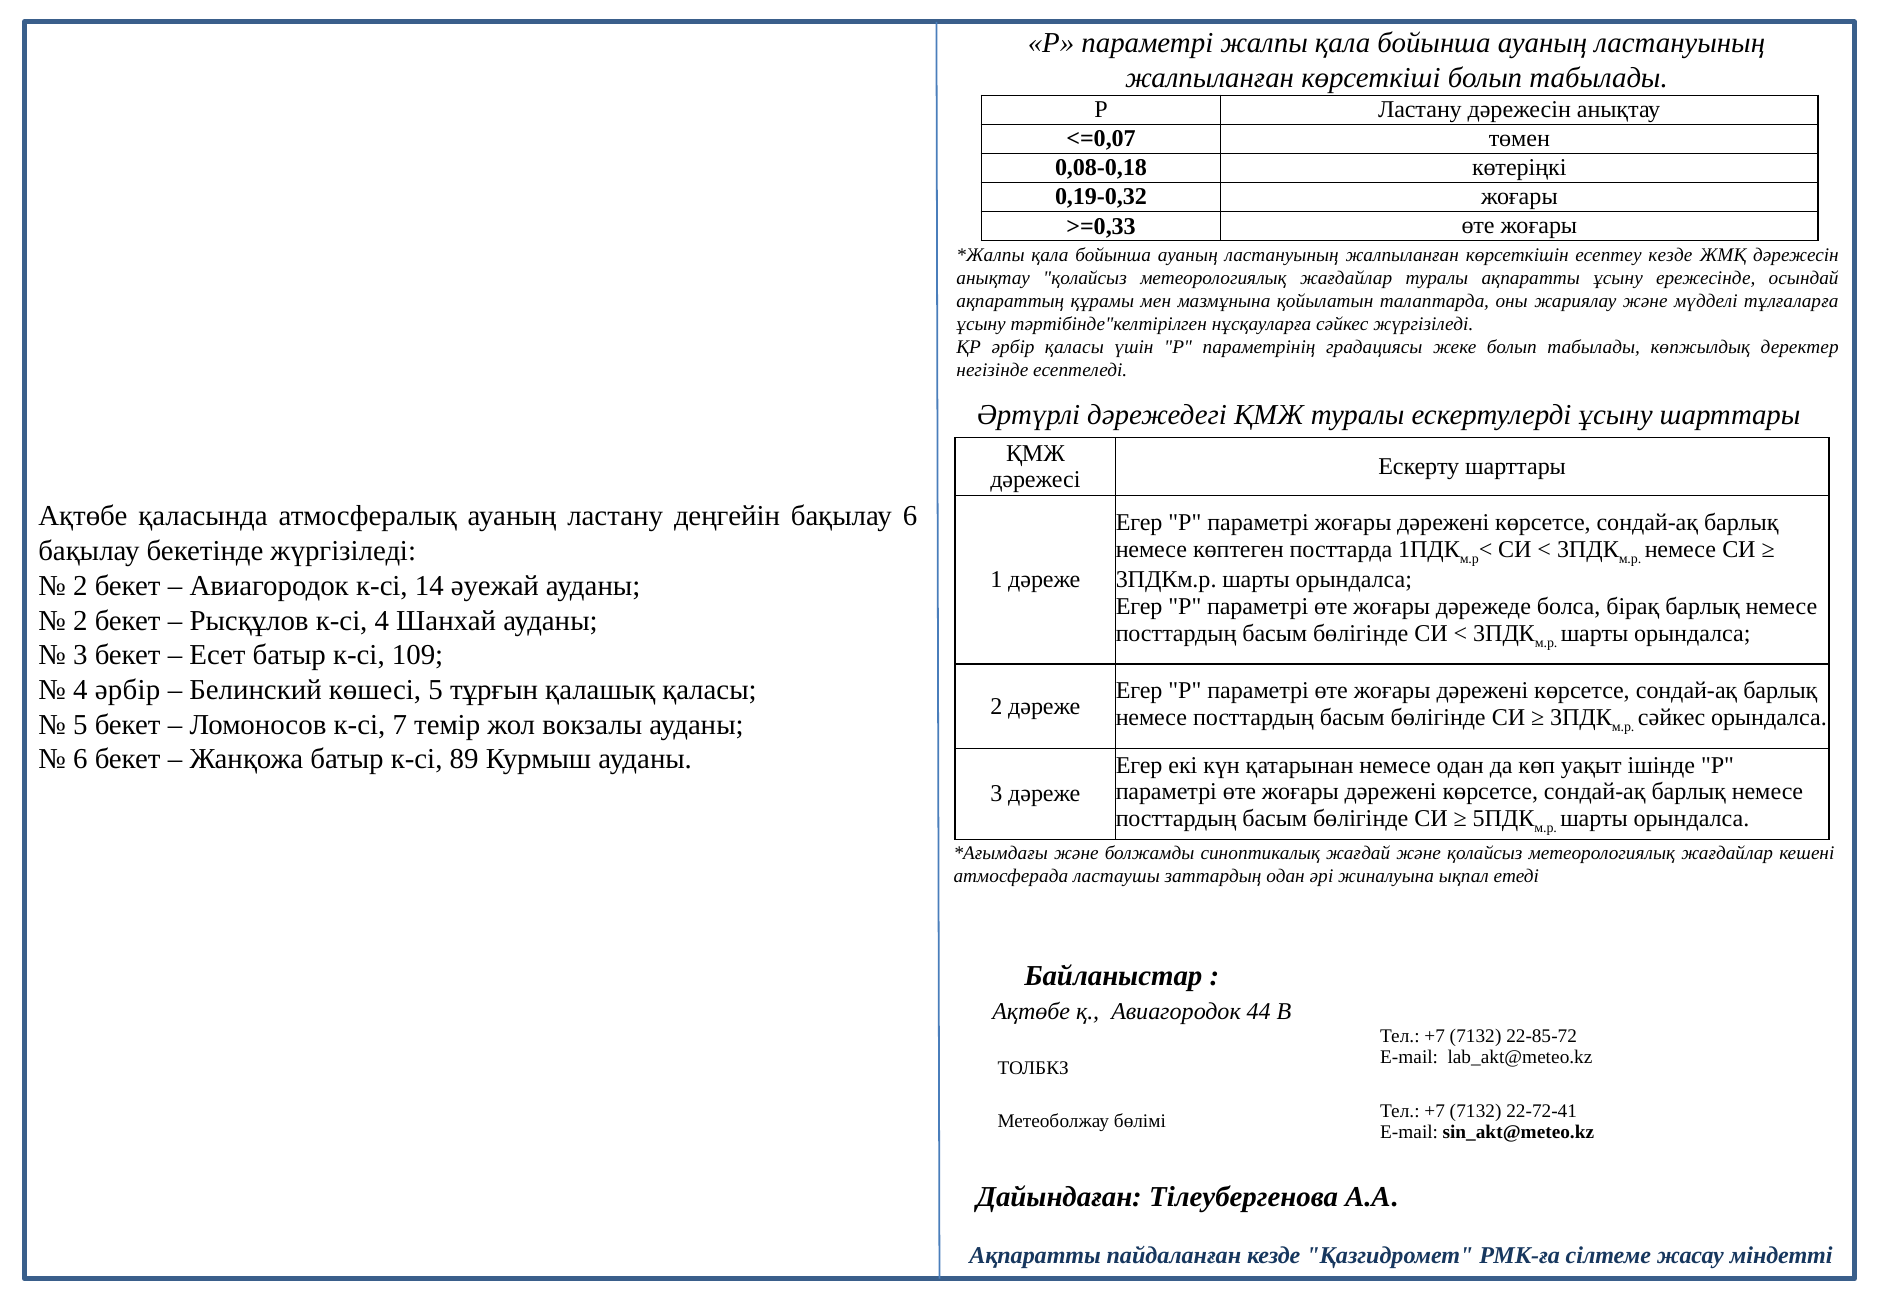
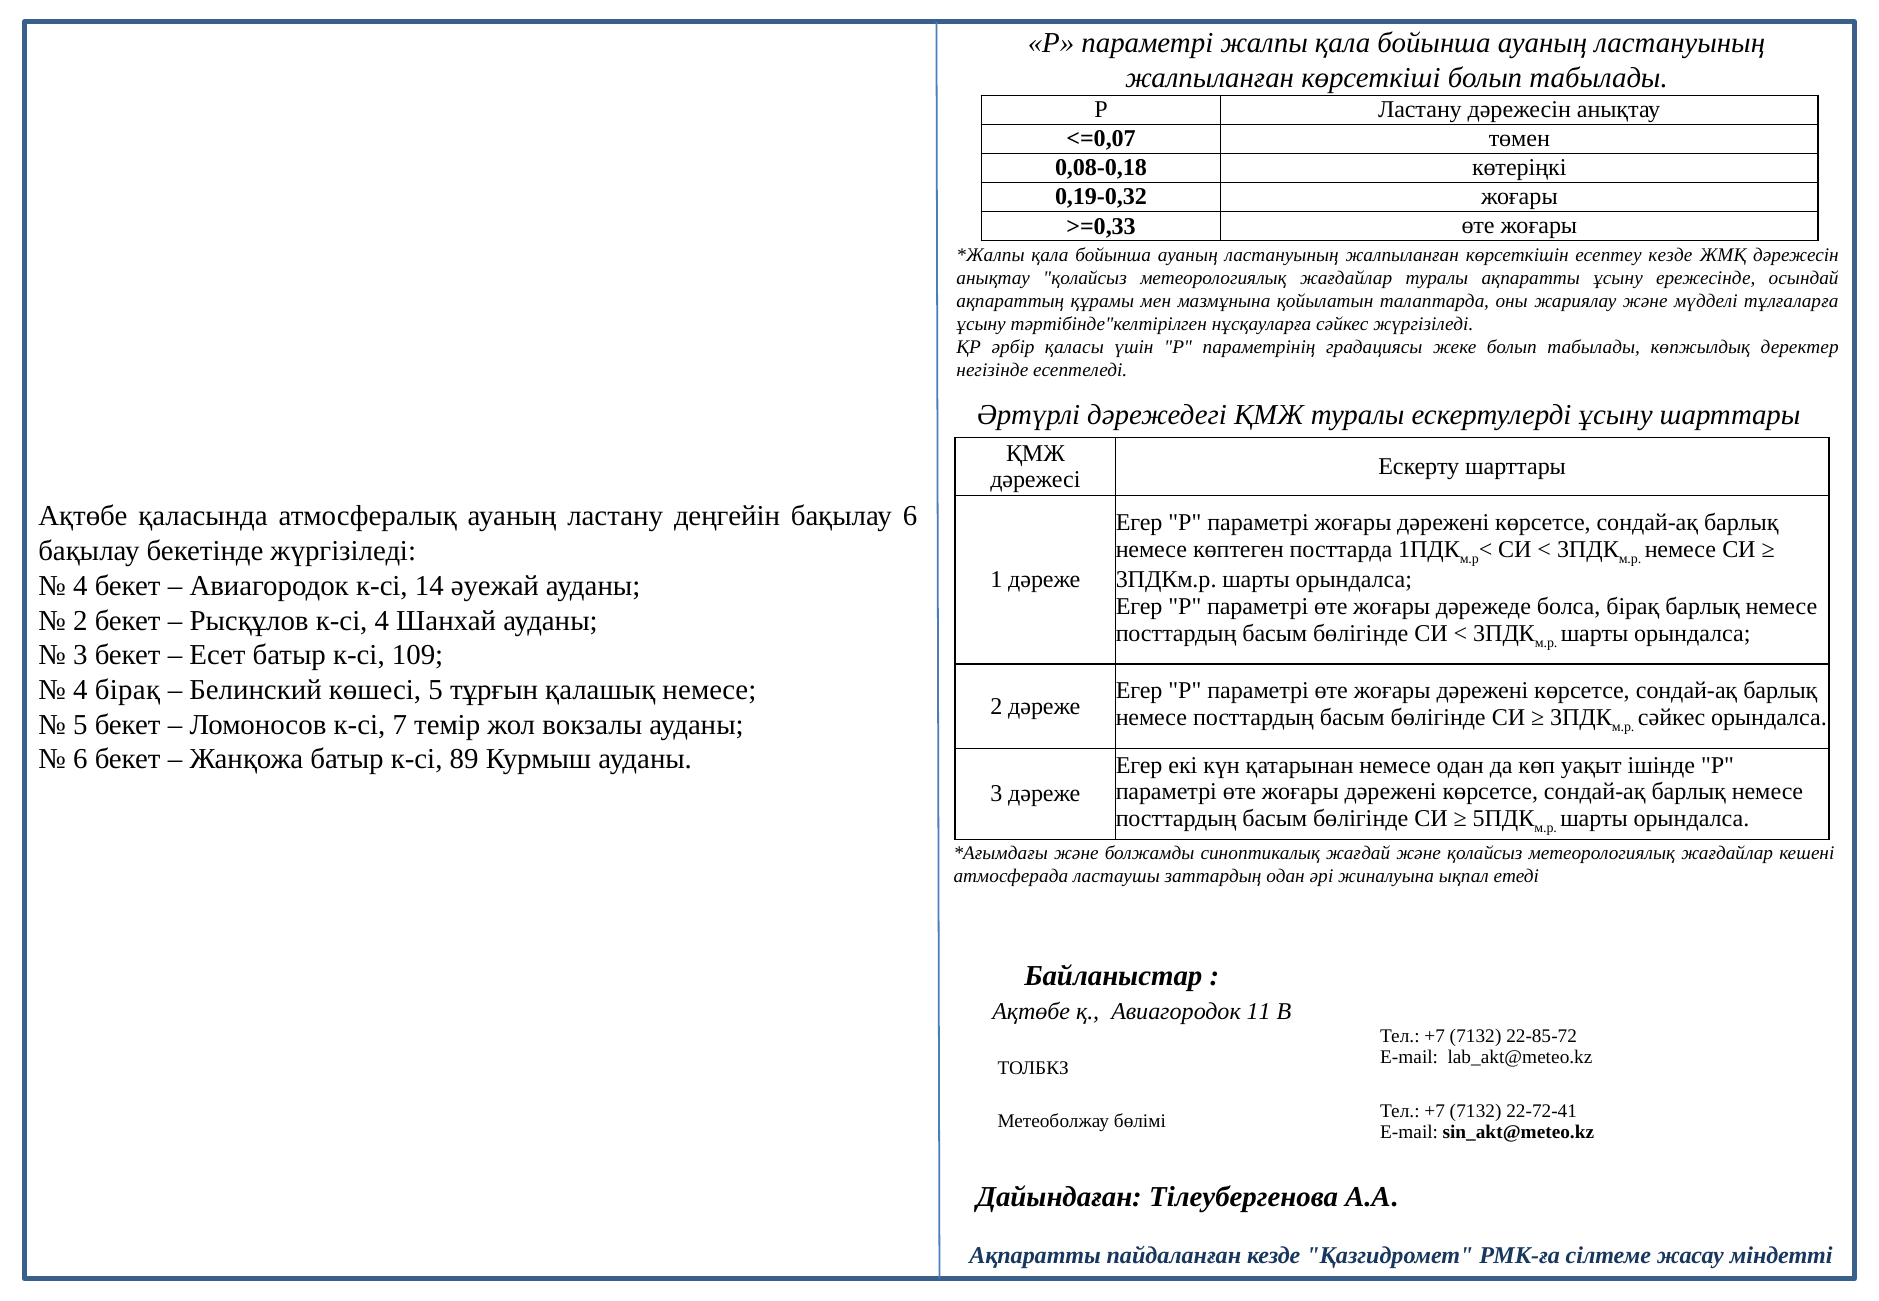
2: 2 -> 4 (80, 586)
4 әрбір: әрбір -> бірақ (127, 690)
қалашық қаласы: қаласы -> немесе (709, 690)
44: 44 -> 11 (1259, 1012)
